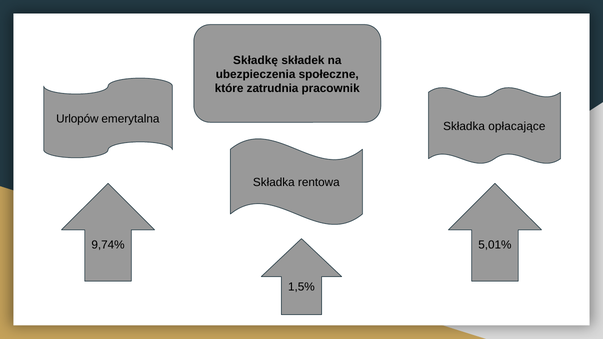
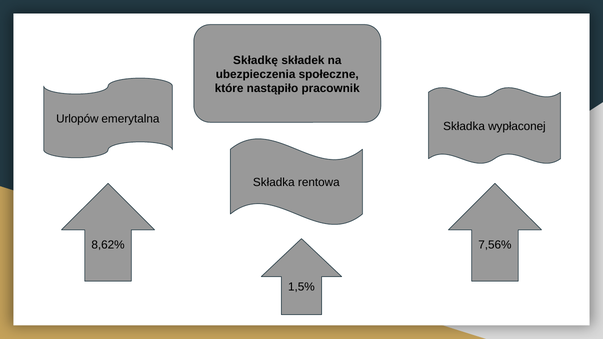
zatrudnia: zatrudnia -> nastąpiło (272, 88)
opłacające: opłacające -> wypłaconej (517, 126)
9,74%: 9,74% -> 8,62% (108, 245)
5,01%: 5,01% -> 7,56% (495, 245)
